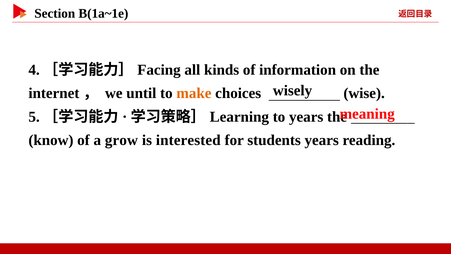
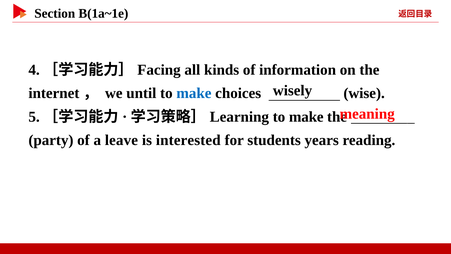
make colour: orange -> blue (194, 93)
years: years -> make (306, 117)
know: know -> party (51, 140)
grow: grow -> leave (121, 140)
